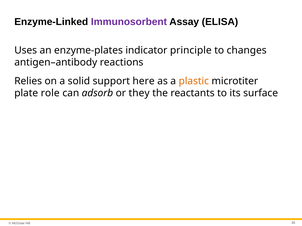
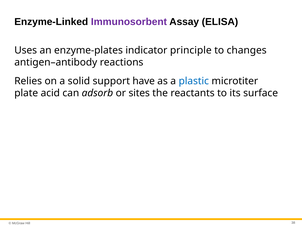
here: here -> have (144, 81)
plastic colour: orange -> blue (194, 81)
role: role -> acid (50, 93)
they: they -> sites (139, 93)
